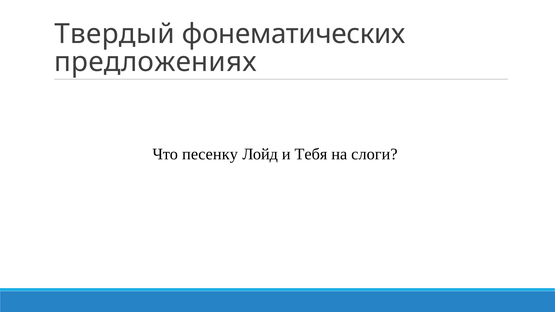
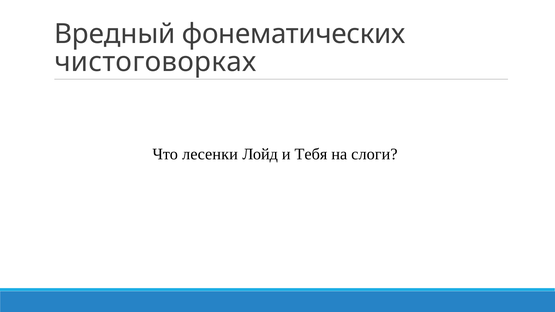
Твердый: Твердый -> Вредный (115, 34)
предложениях: предложениях -> чистоговорках (155, 62)
песенку: песенку -> лесенки (210, 154)
